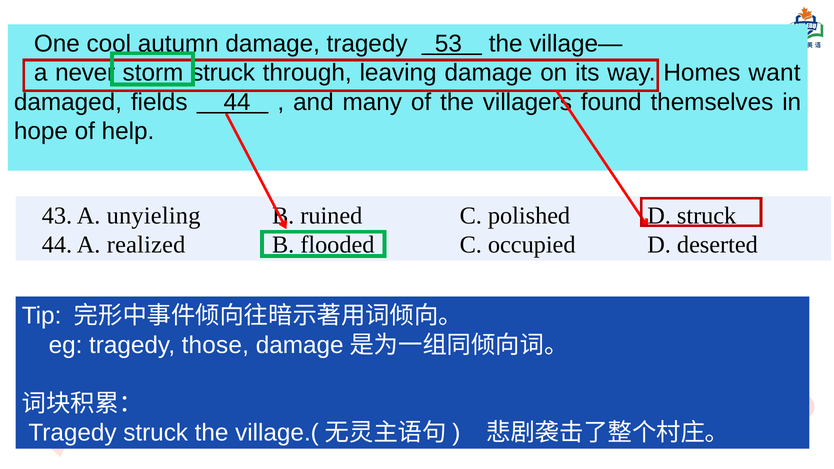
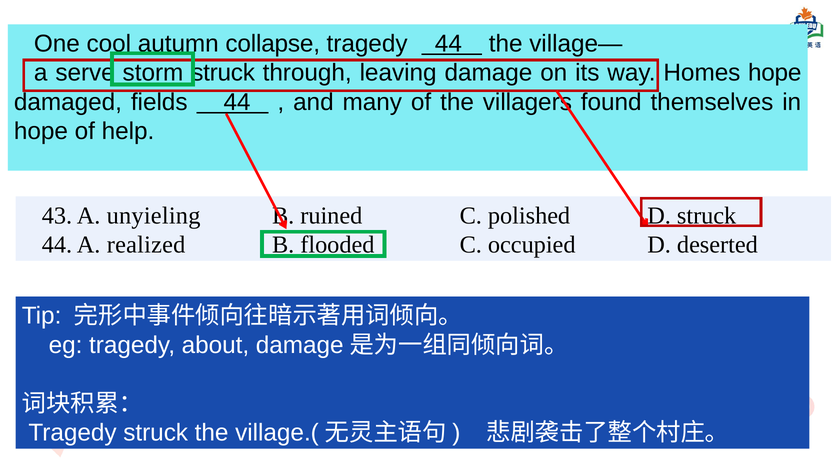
damage: damage -> collapse (273, 44)
tragedy 53: 53 -> 44 (448, 44)
never: never -> serve (85, 73)
Homes want: want -> hope (775, 73)
those: those -> about (215, 345)
